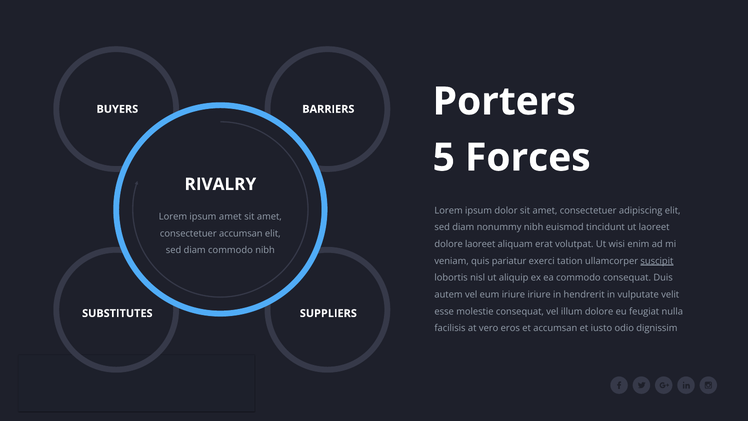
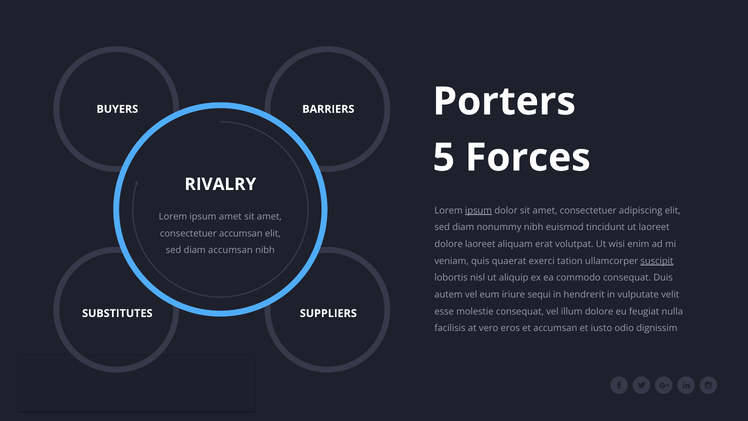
ipsum underline: none -> present (479, 210)
diam commodo: commodo -> accumsan (230, 250)
pariatur: pariatur -> quaerat (509, 261)
iriure iriure: iriure -> sequi (539, 294)
